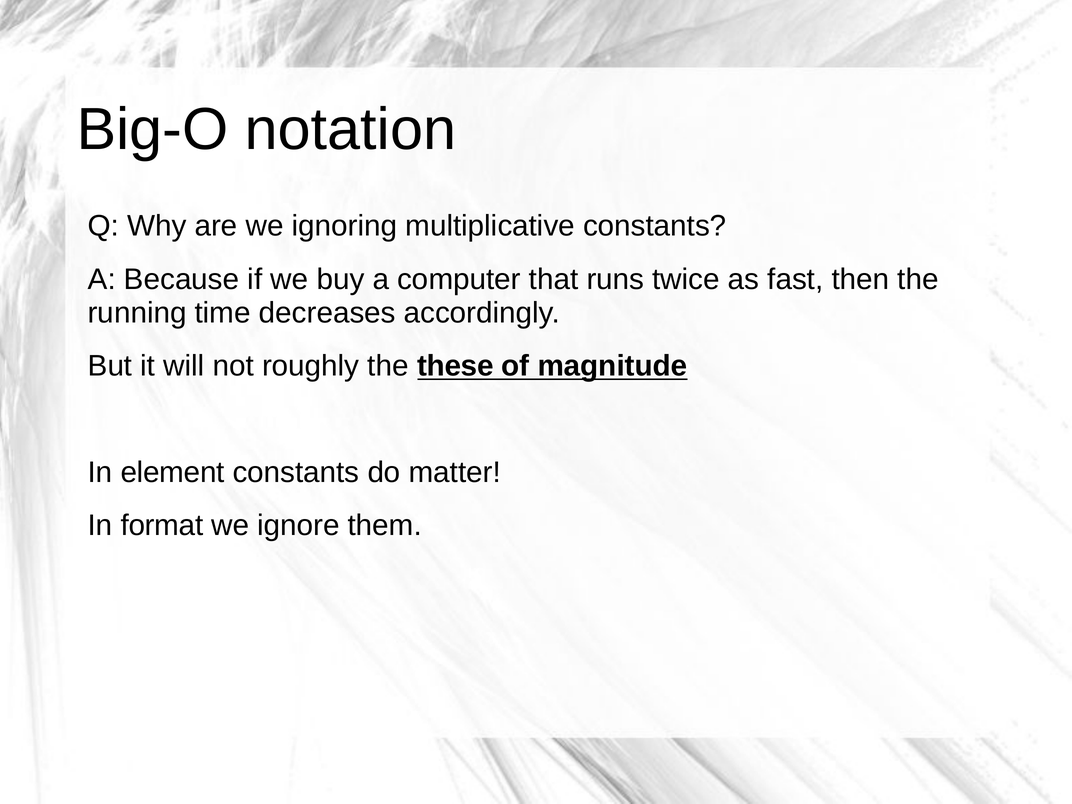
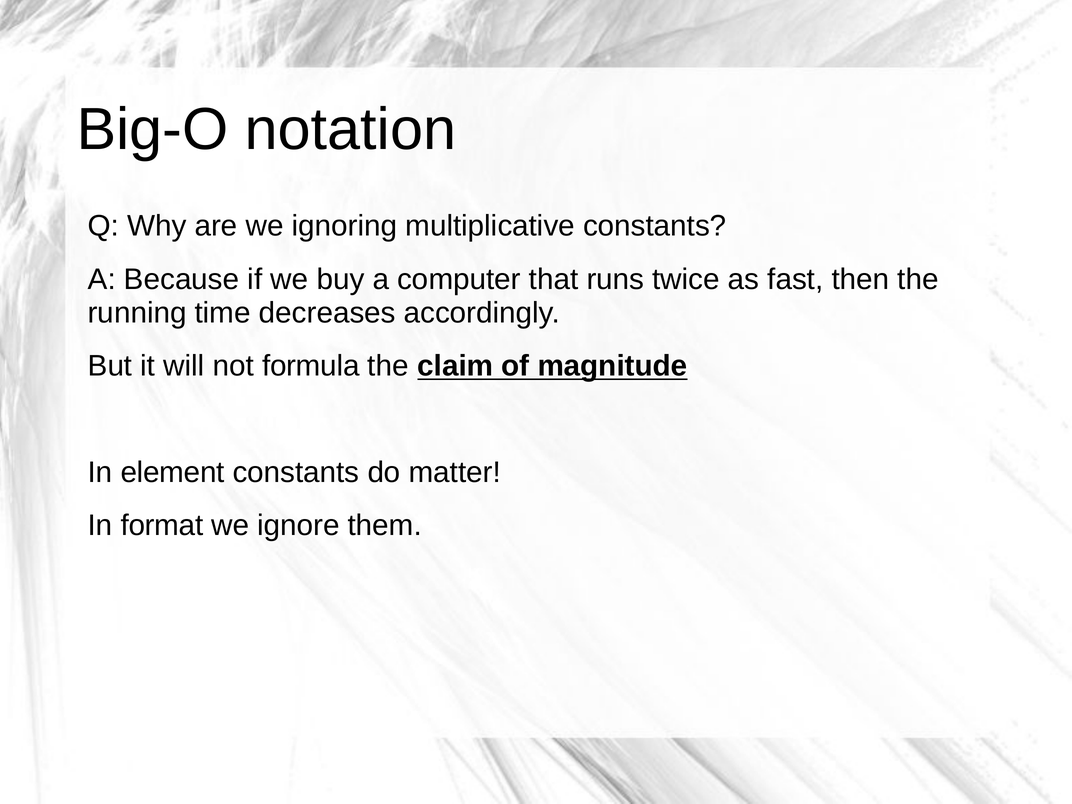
roughly: roughly -> formula (311, 366)
these: these -> claim (455, 366)
